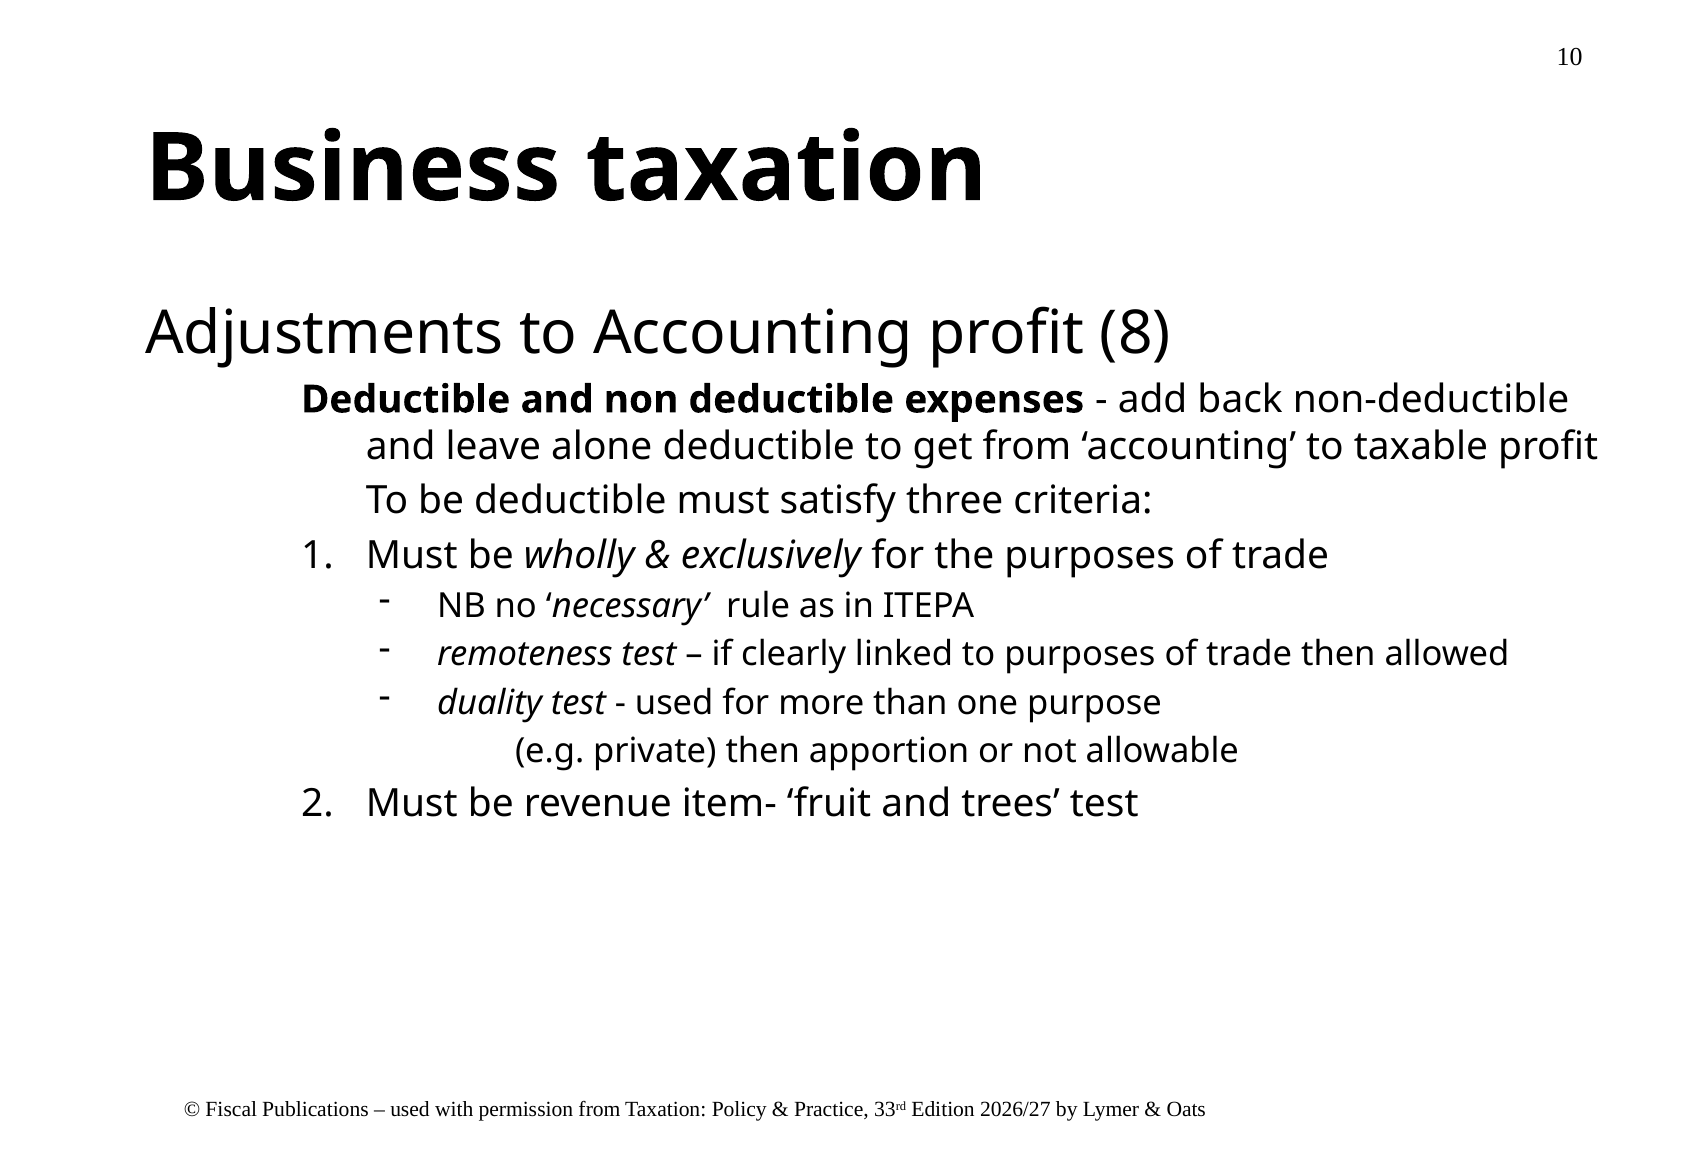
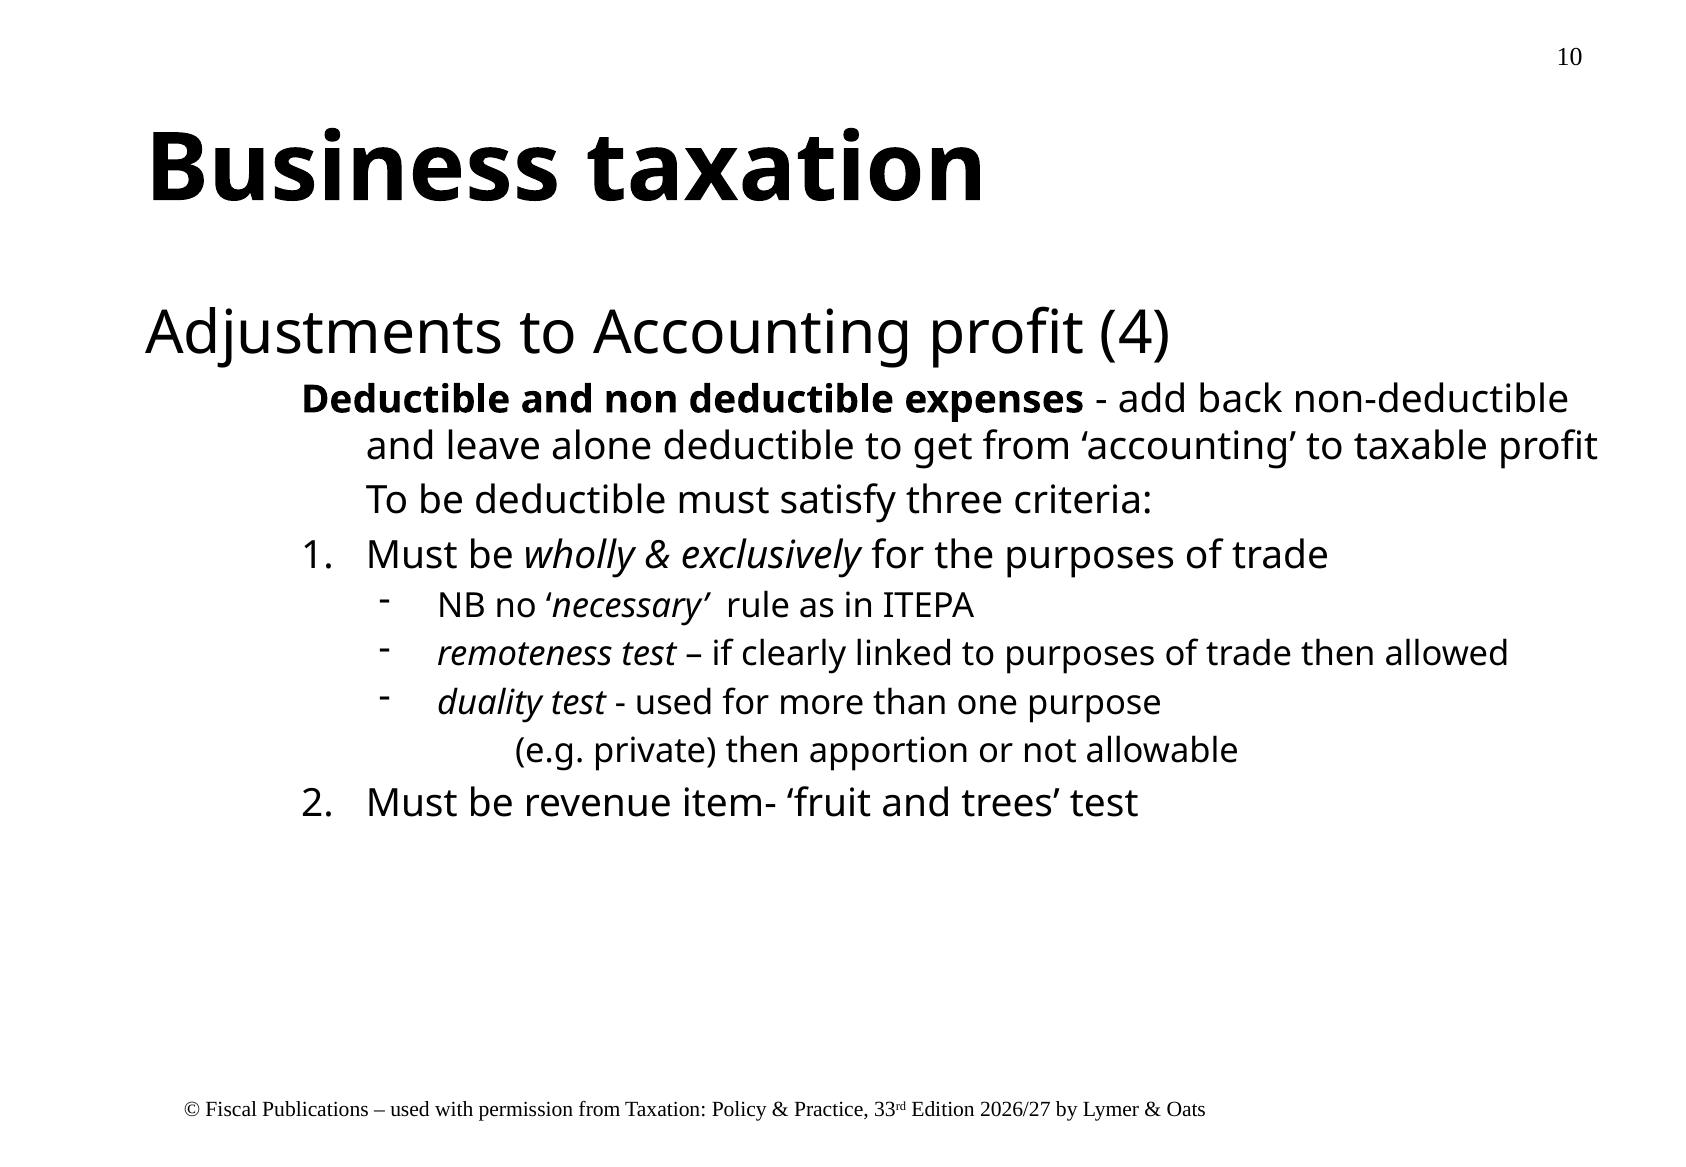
8: 8 -> 4 (1135, 334)
